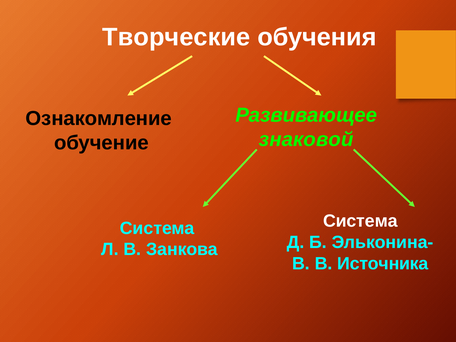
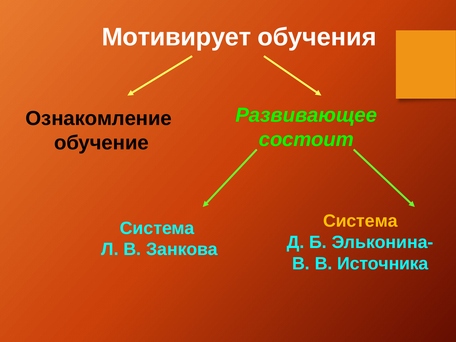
Творческие: Творческие -> Мотивирует (176, 37)
знаковой: знаковой -> состоит (306, 139)
Система colour: white -> yellow (360, 221)
